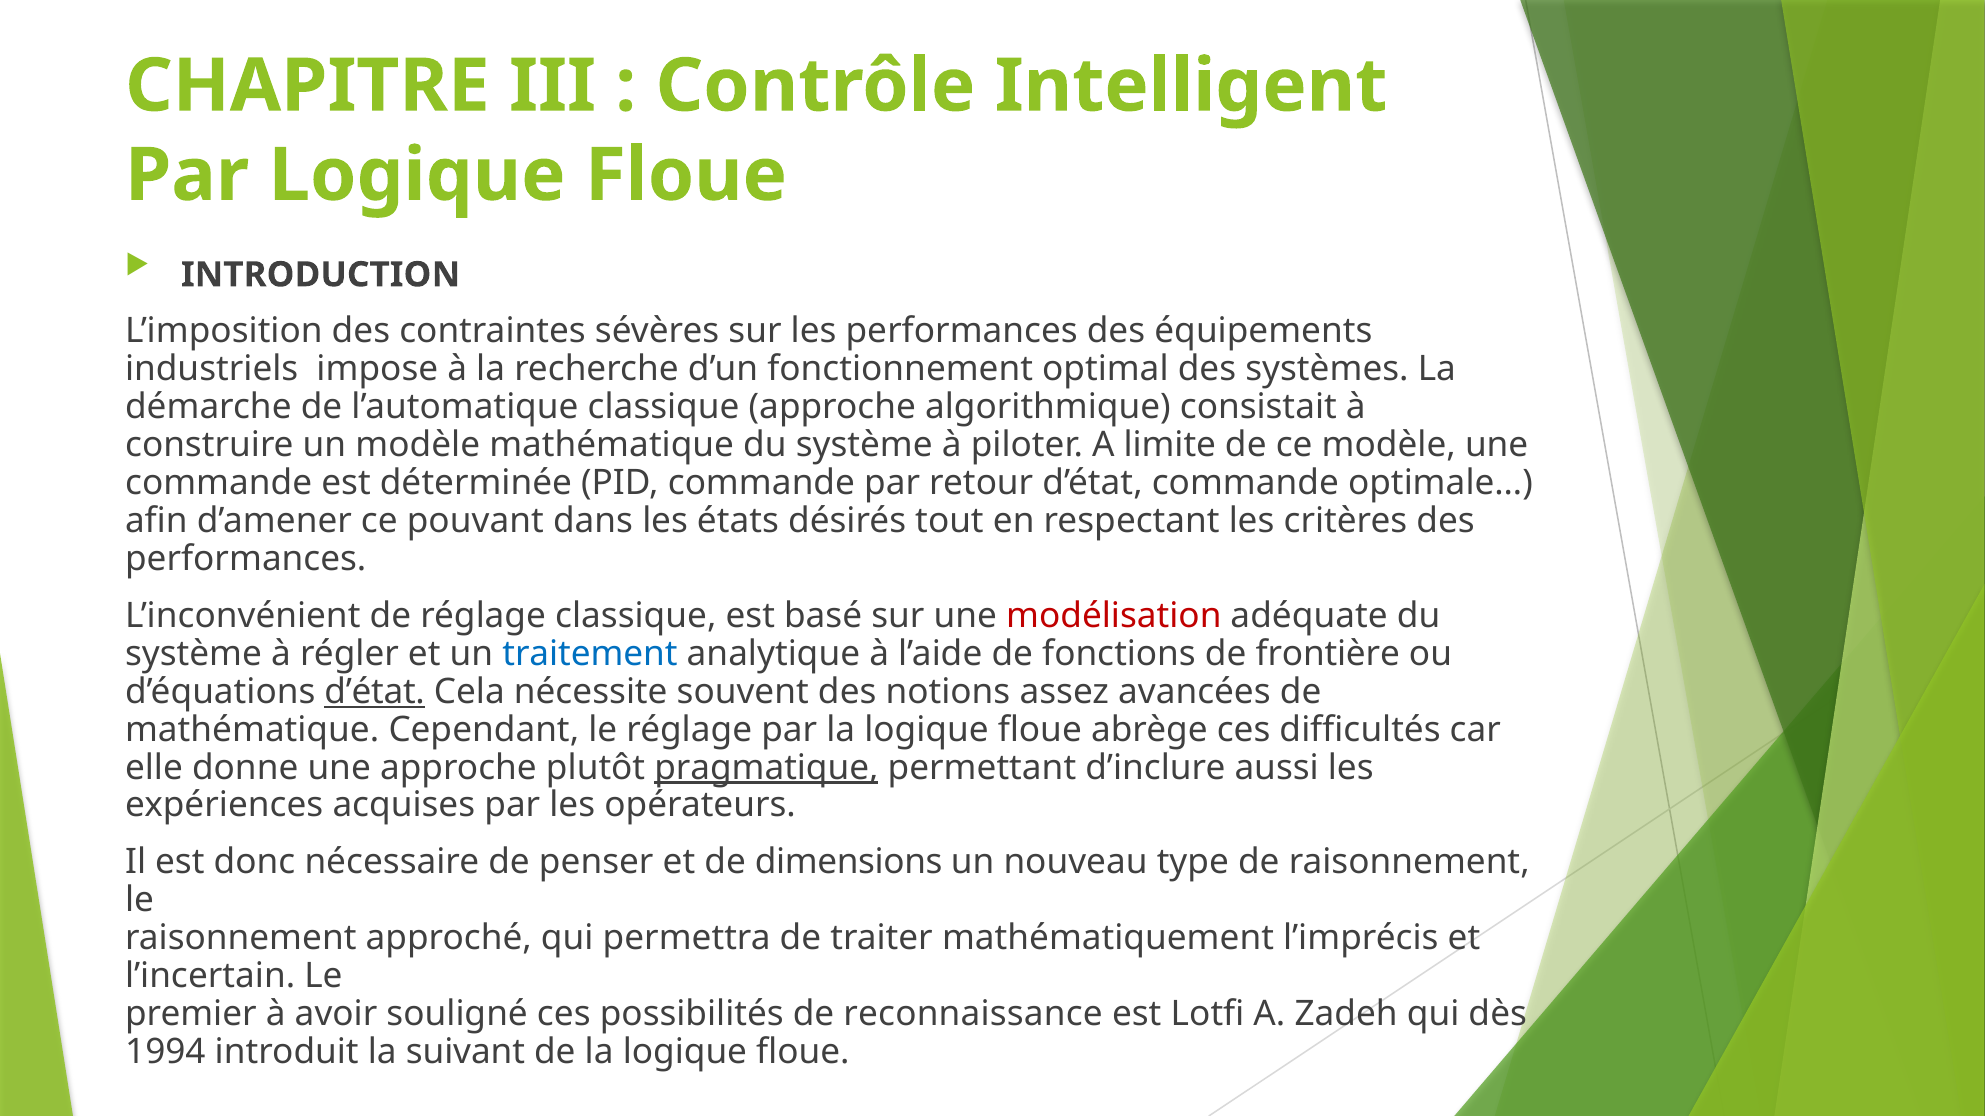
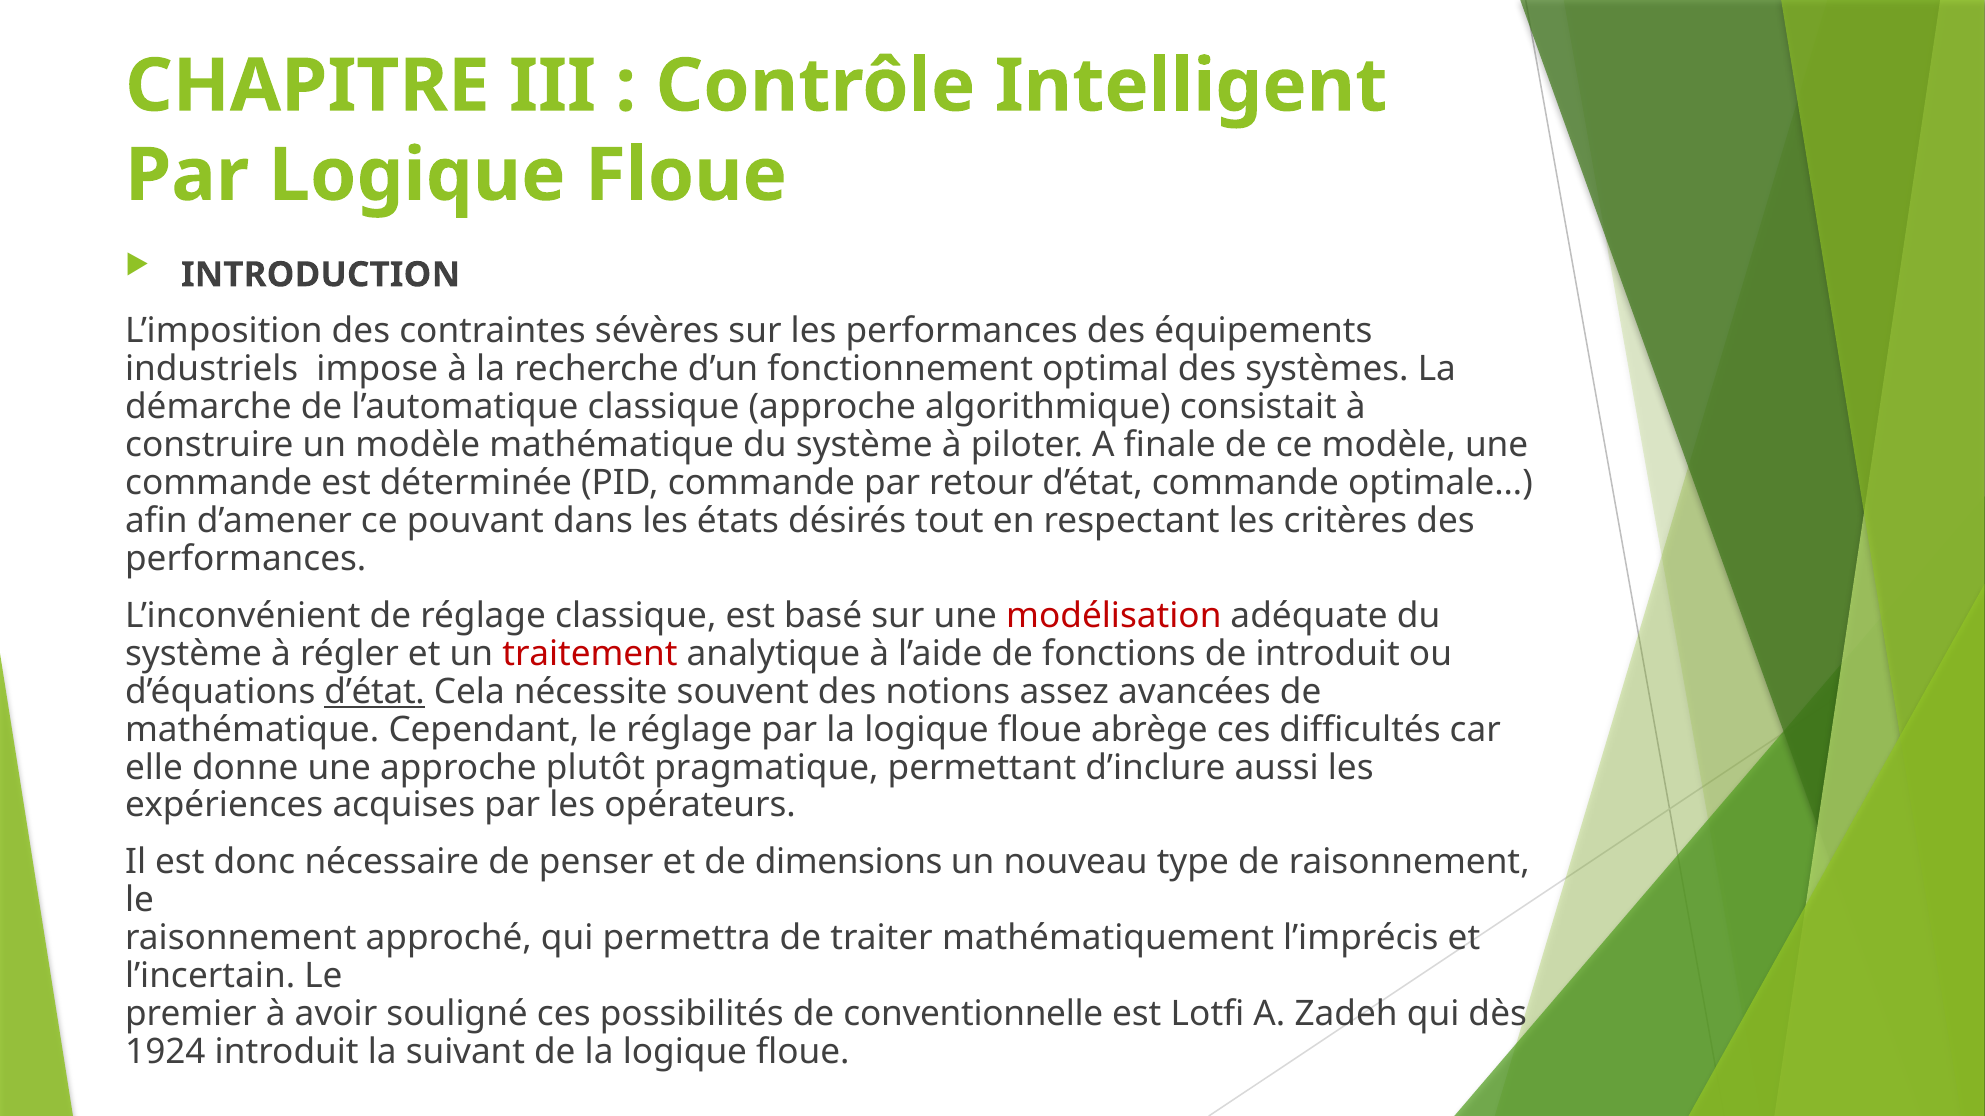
limite: limite -> finale (1170, 445)
traitement colour: blue -> red (590, 654)
de frontière: frontière -> introduit (1328, 654)
pragmatique underline: present -> none (766, 768)
reconnaissance: reconnaissance -> conventionnelle (973, 1014)
1994: 1994 -> 1924 (165, 1052)
